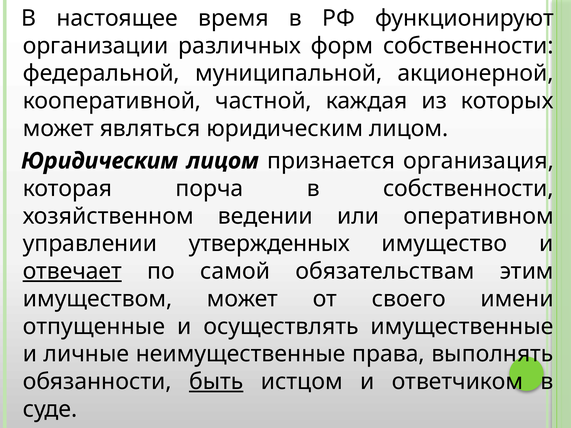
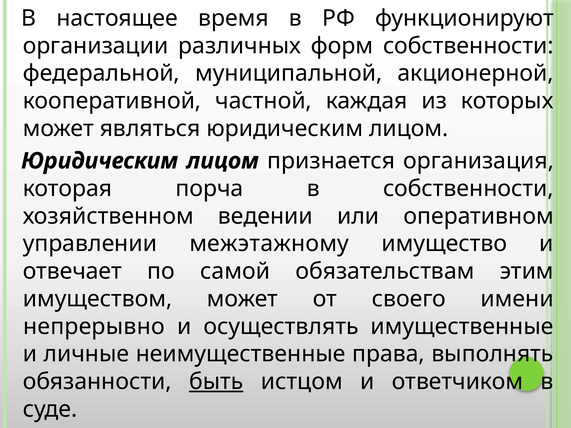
утвержденных: утвержденных -> межэтажному (269, 244)
отвечает underline: present -> none (72, 271)
отпущенные: отпущенные -> непрерывно (94, 327)
